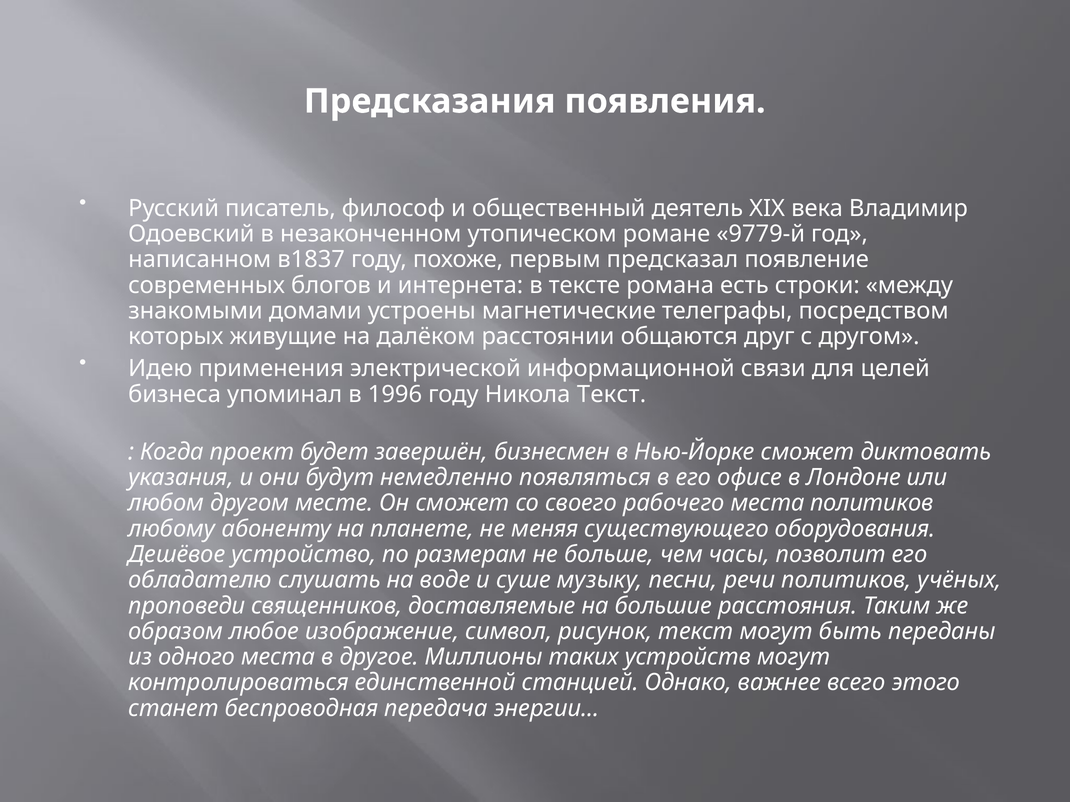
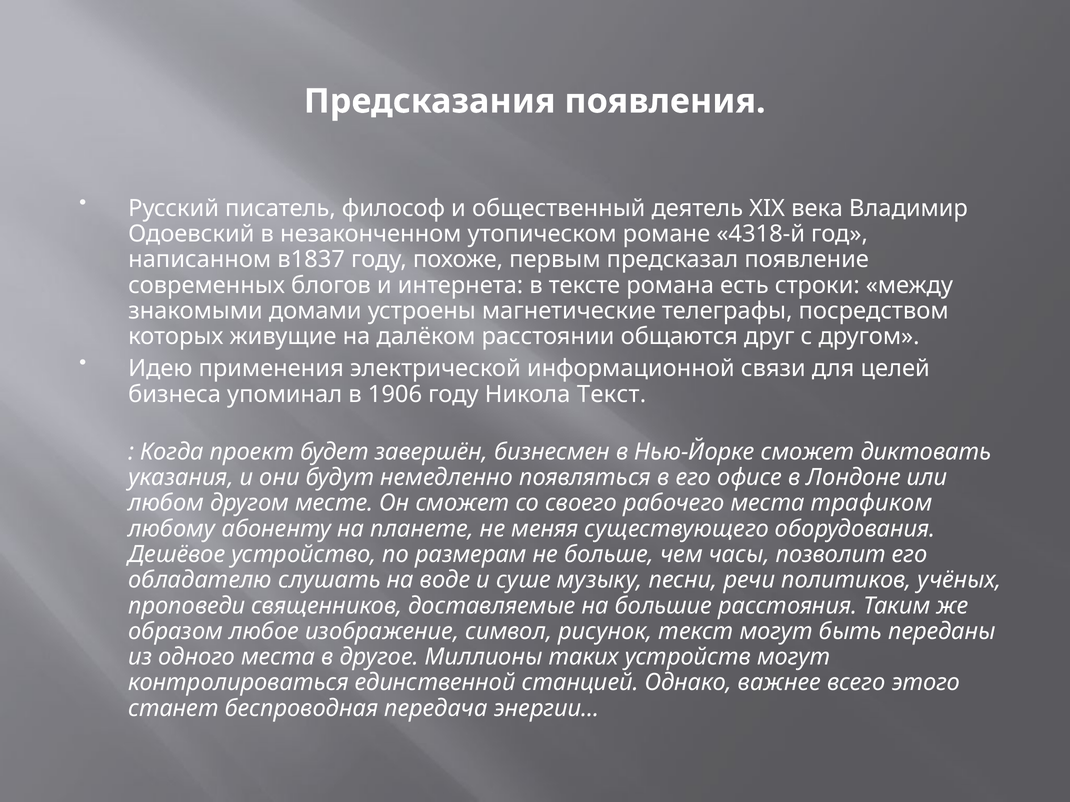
9779-й: 9779-й -> 4318-й (761, 234)
1996: 1996 -> 1906 (395, 394)
места политиков: политиков -> трафиком (872, 503)
